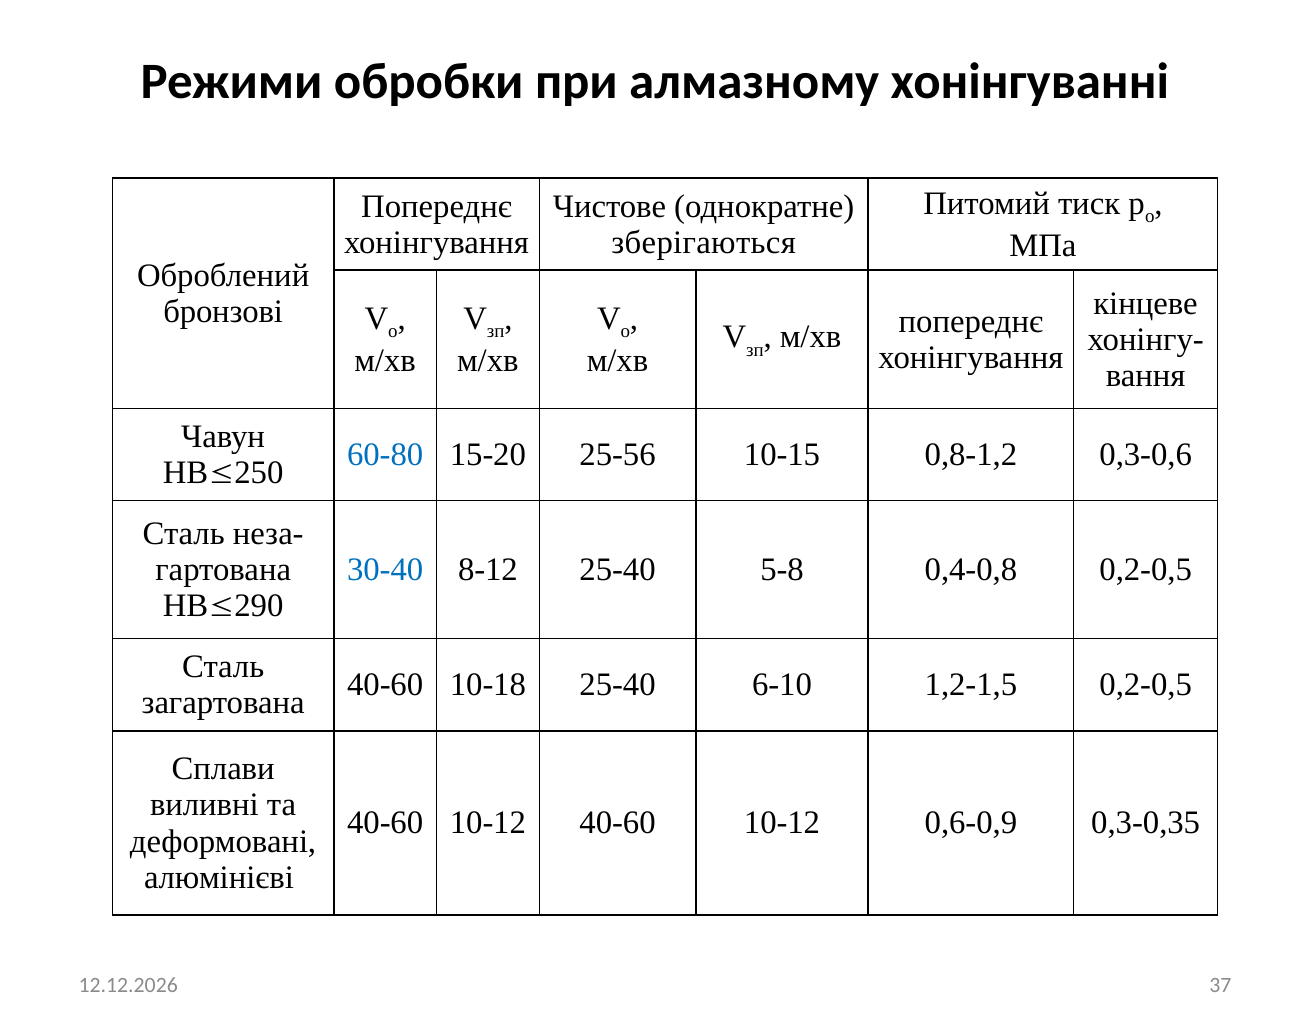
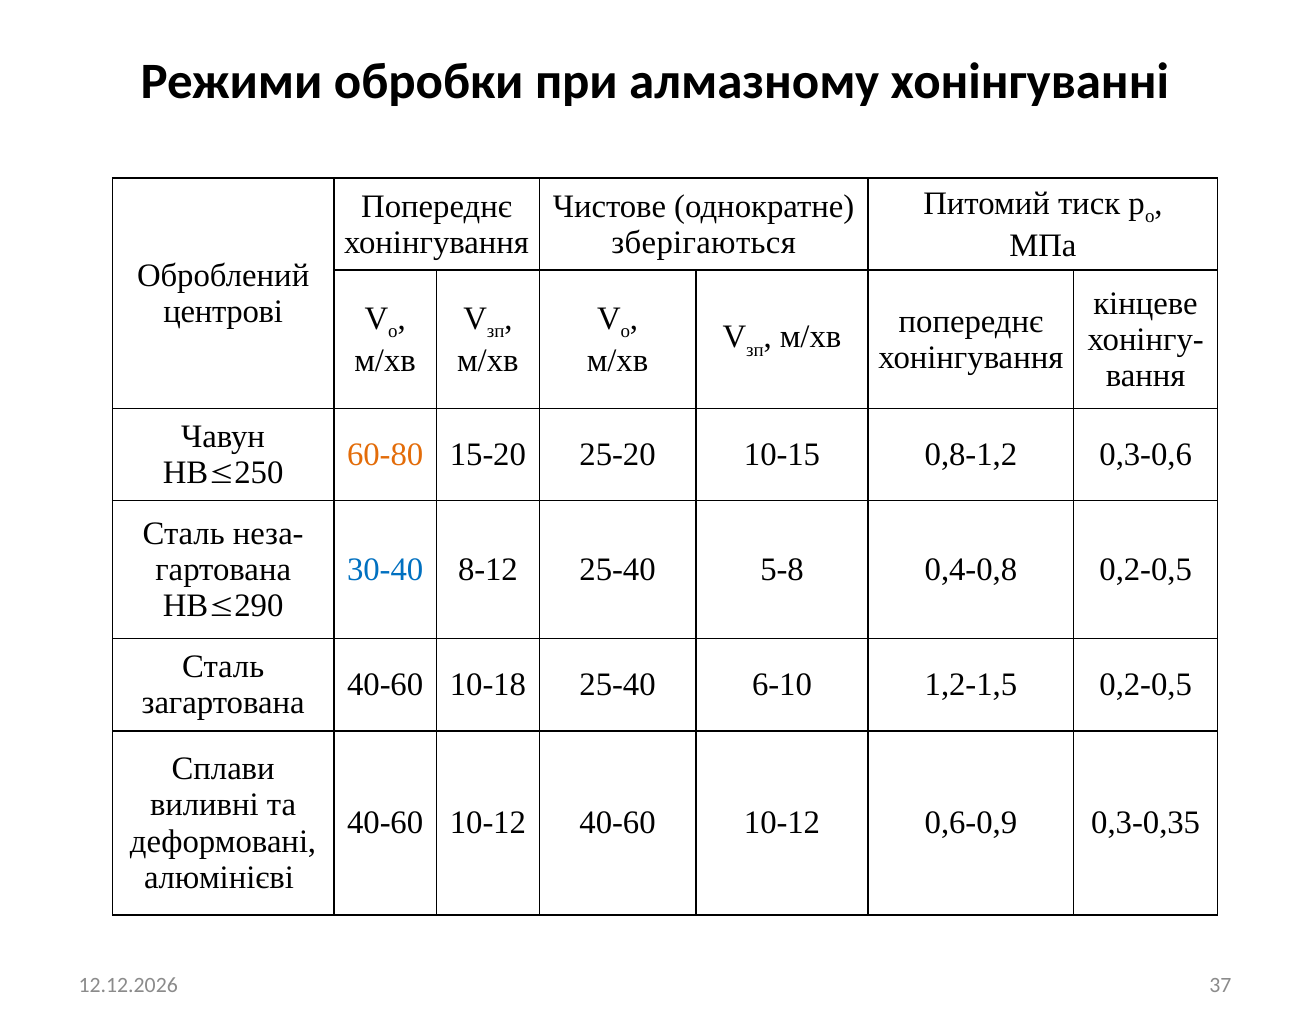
бронзові: бронзові -> центрові (223, 312)
60-80 colour: blue -> orange (385, 455)
25-56: 25-56 -> 25-20 (618, 455)
